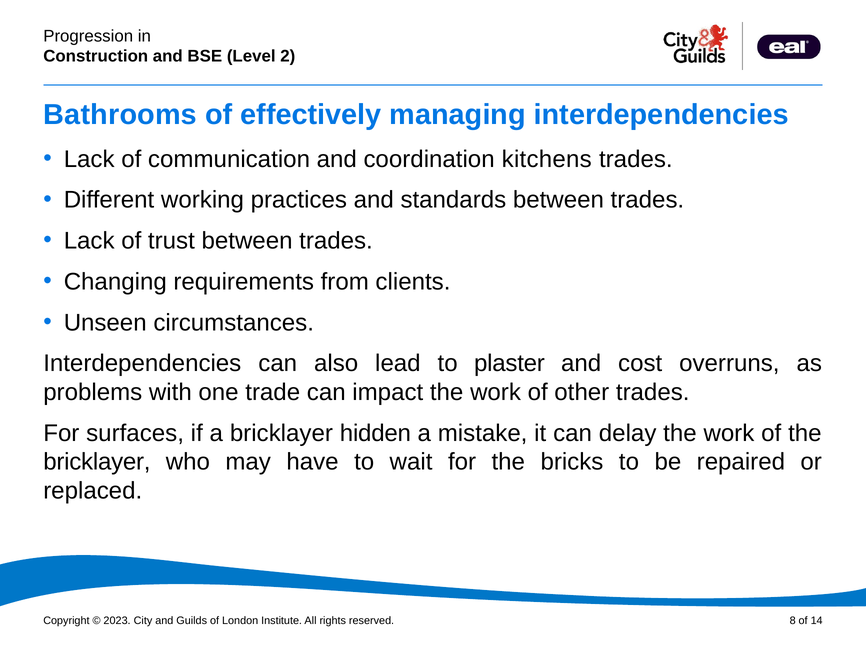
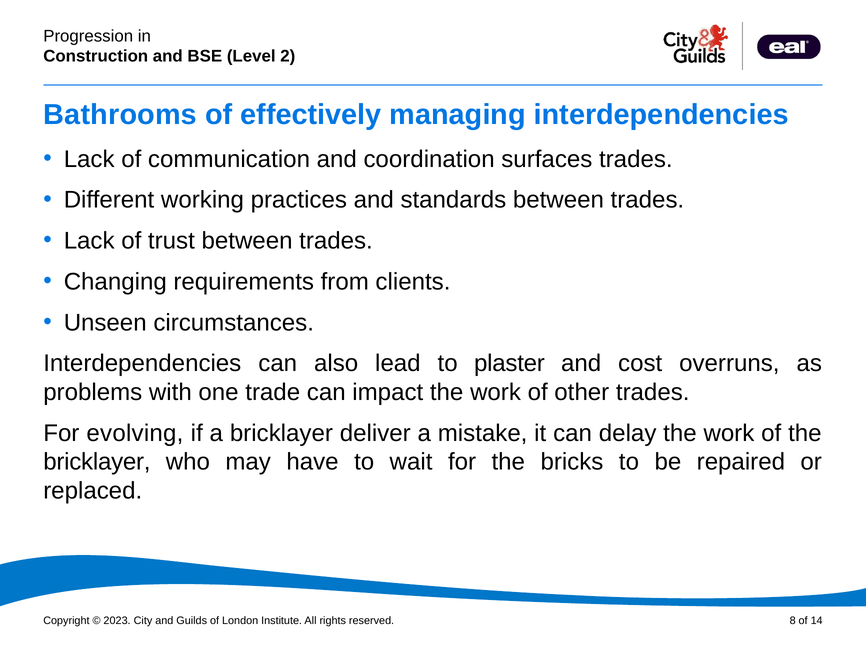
kitchens: kitchens -> surfaces (547, 159)
surfaces: surfaces -> evolving (135, 433)
hidden: hidden -> deliver (375, 433)
